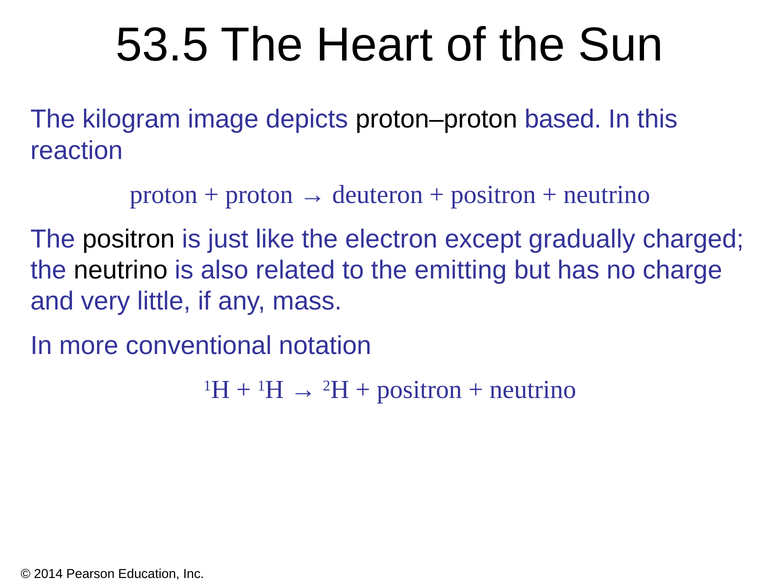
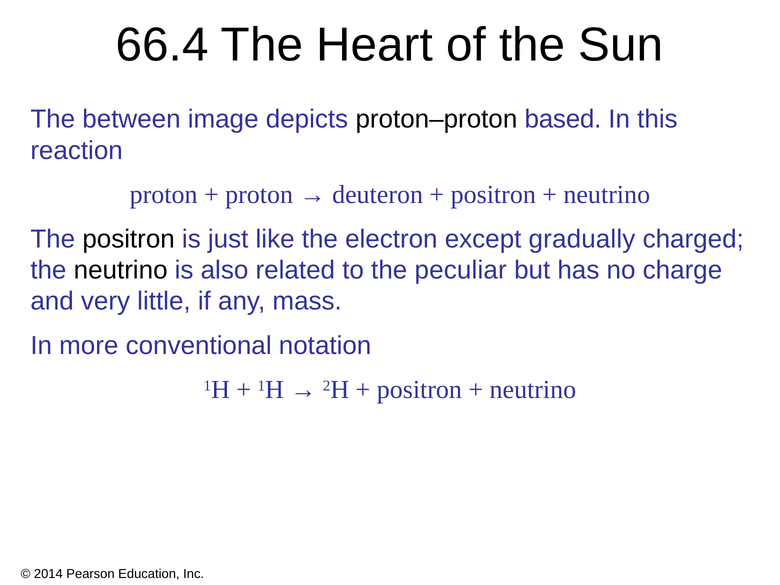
53.5: 53.5 -> 66.4 (162, 45)
kilogram: kilogram -> between (132, 119)
emitting: emitting -> peculiar (461, 270)
